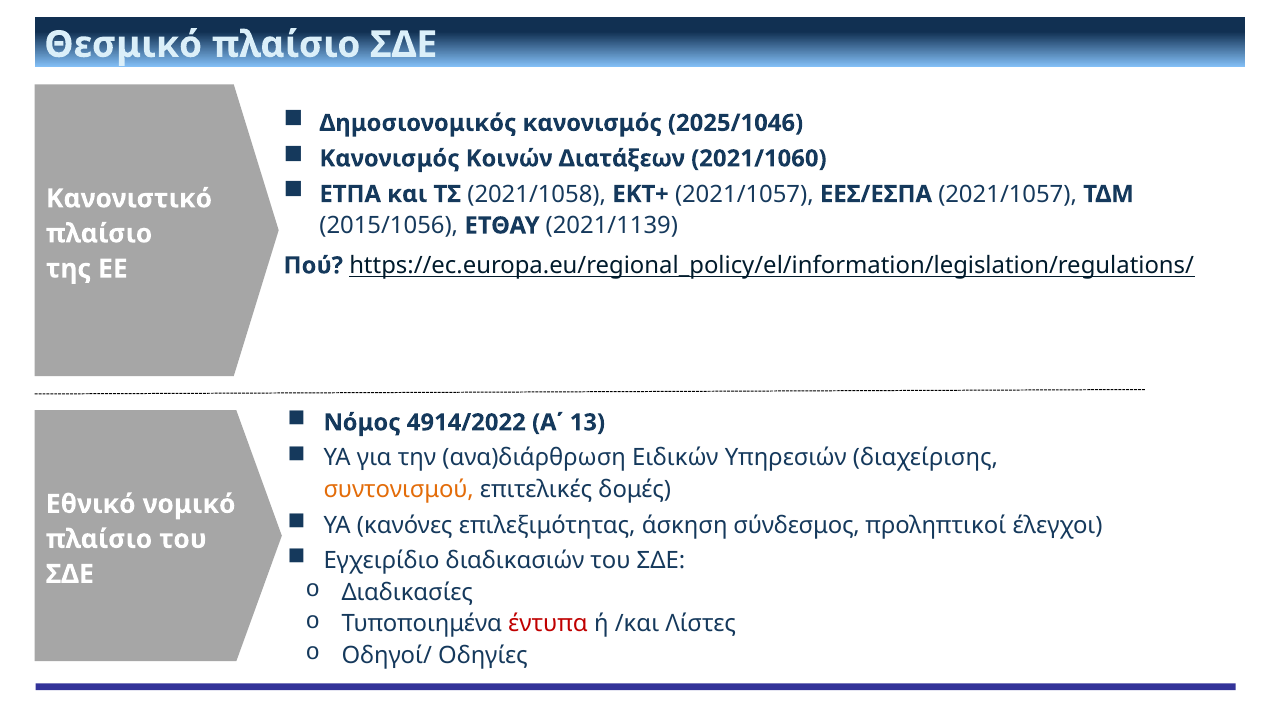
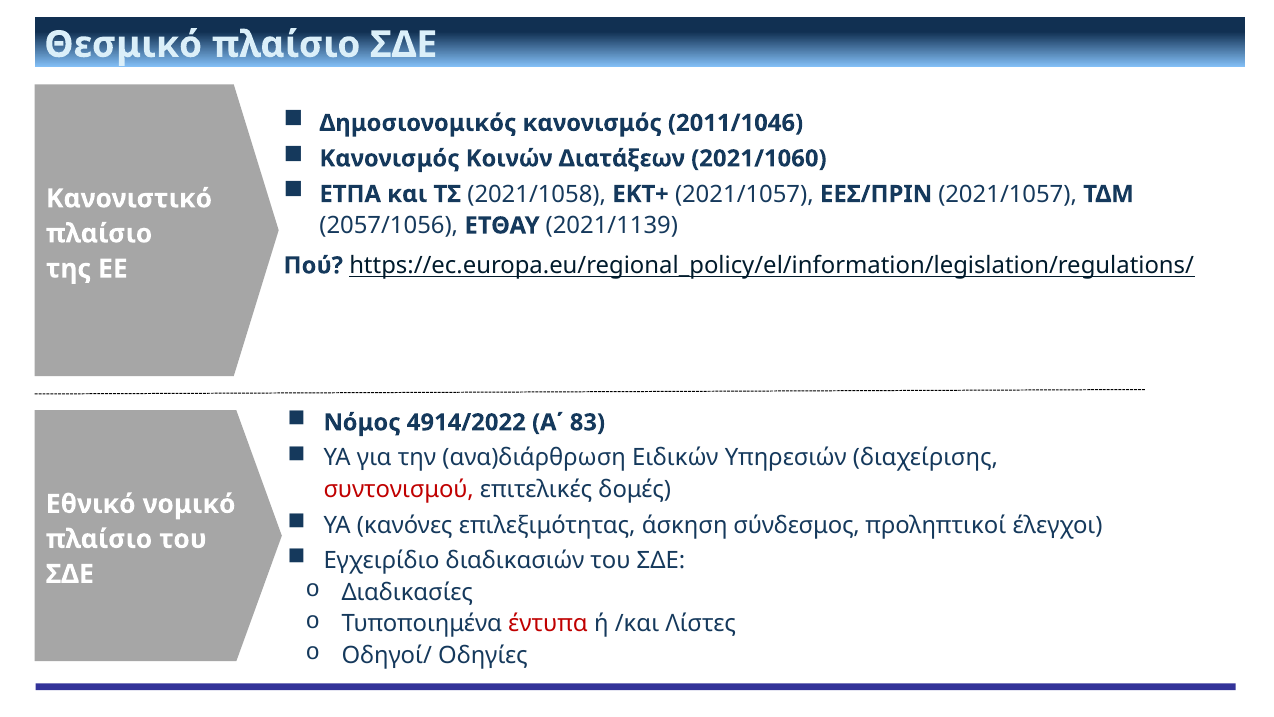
2025/1046: 2025/1046 -> 2011/1046 (736, 123)
ΕΕΣ/ΕΣΠΑ: ΕΕΣ/ΕΣΠΑ -> ΕΕΣ/ΠΡΙΝ (876, 194)
2015/1056: 2015/1056 -> 2057/1056 (389, 226)
13: 13 -> 83 (587, 422)
συντονισμού colour: orange -> red (399, 489)
